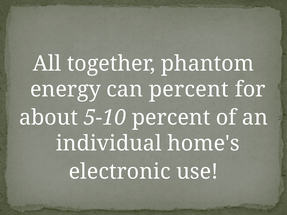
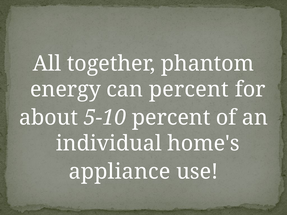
electronic: electronic -> appliance (120, 172)
